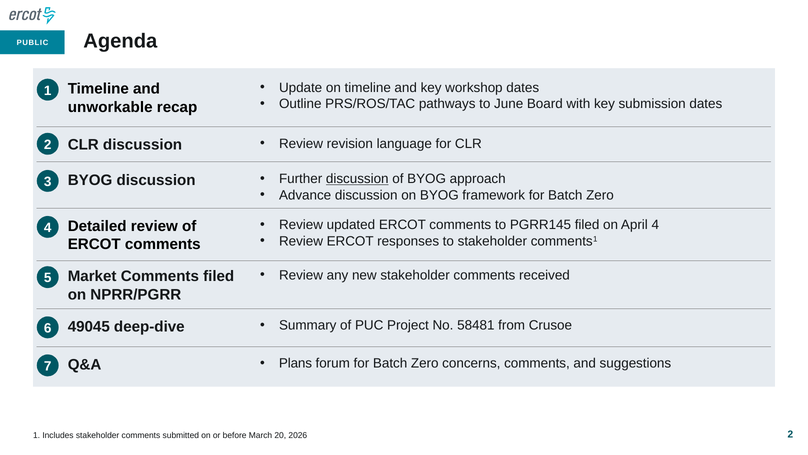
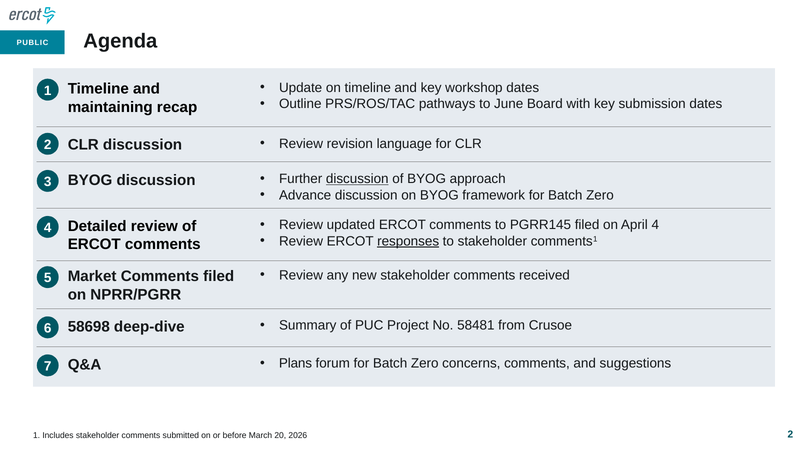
unworkable: unworkable -> maintaining (110, 107)
responses underline: none -> present (408, 241)
49045: 49045 -> 58698 (89, 326)
